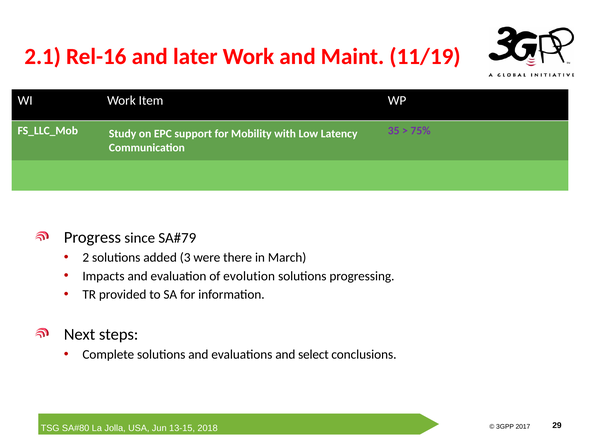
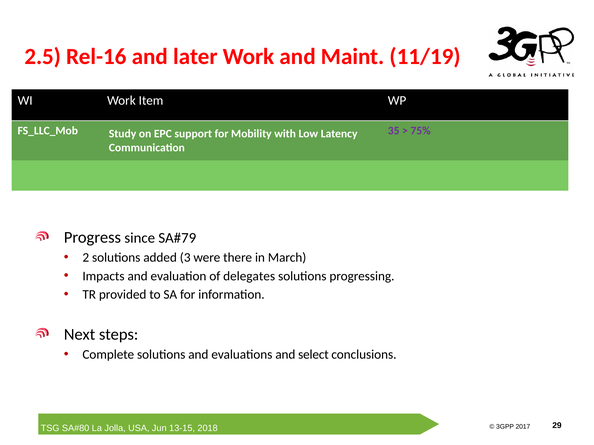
2.1: 2.1 -> 2.5 (43, 57)
evolution: evolution -> delegates (249, 276)
